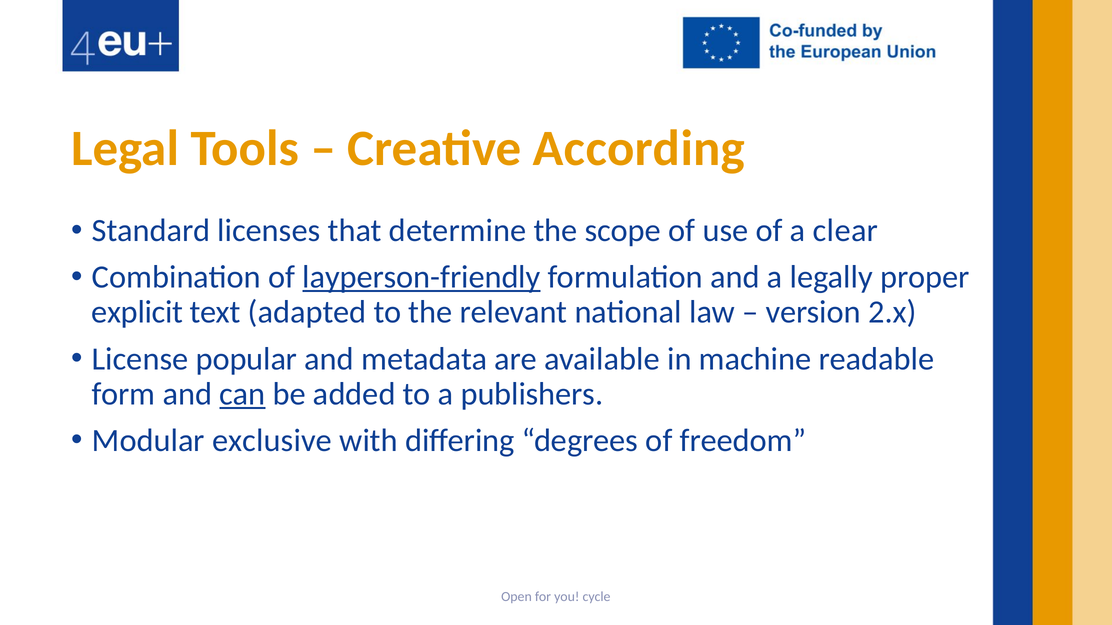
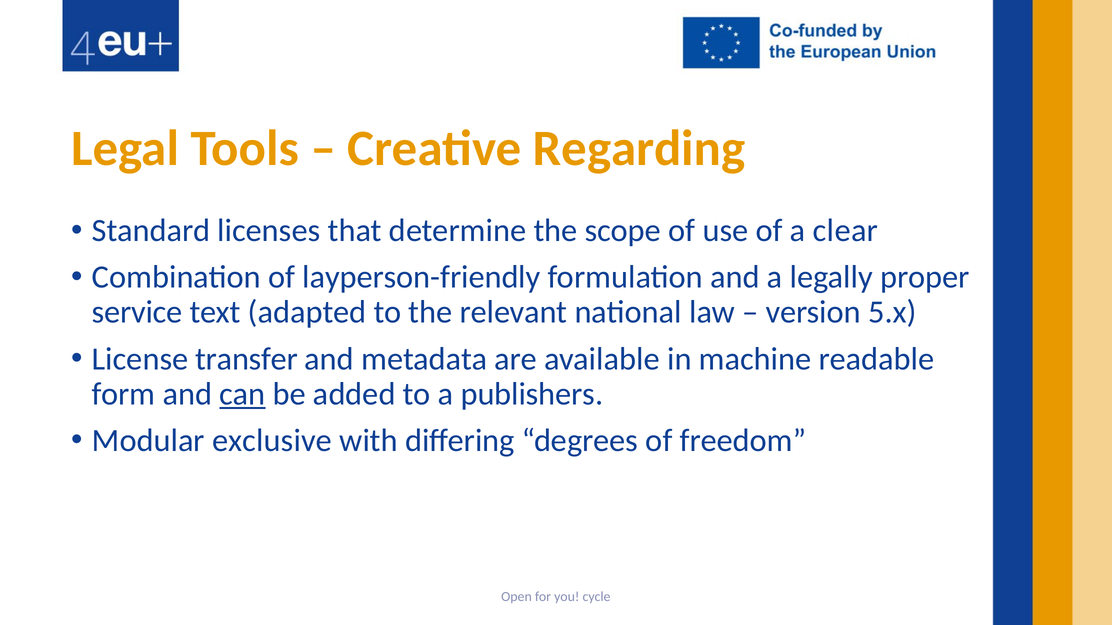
According: According -> Regarding (639, 149)
layperson-friendly underline: present -> none (421, 277)
explicit: explicit -> service (137, 313)
2.x: 2.x -> 5.x (893, 313)
popular: popular -> transfer (247, 359)
